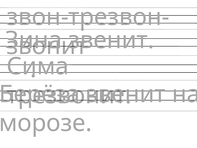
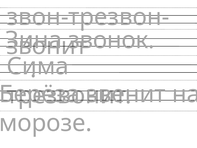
звенит: звенит -> звонок (111, 40)
